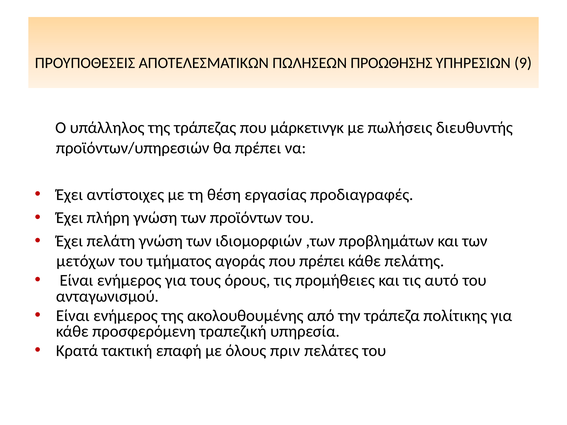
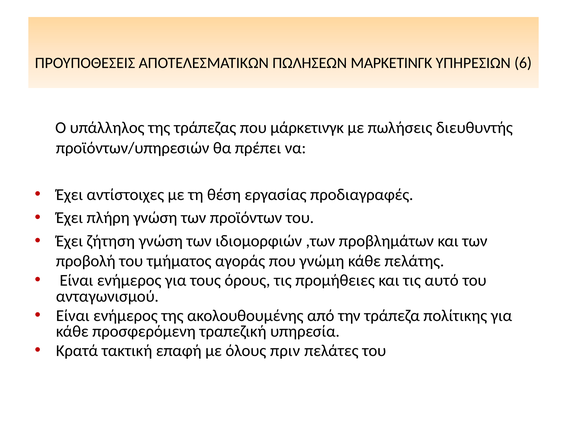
ΠΡΟΩΘΗΣΗΣ: ΠΡΟΩΘΗΣΗΣ -> ΜΑΡΚΕΤΙΝΓΚ (391, 63)
9: 9 -> 6 (523, 63)
πελάτη: πελάτη -> ζήτηση (111, 241)
μετόχων: μετόχων -> προβολή (86, 261)
που πρέπει: πρέπει -> γνώμη (322, 261)
